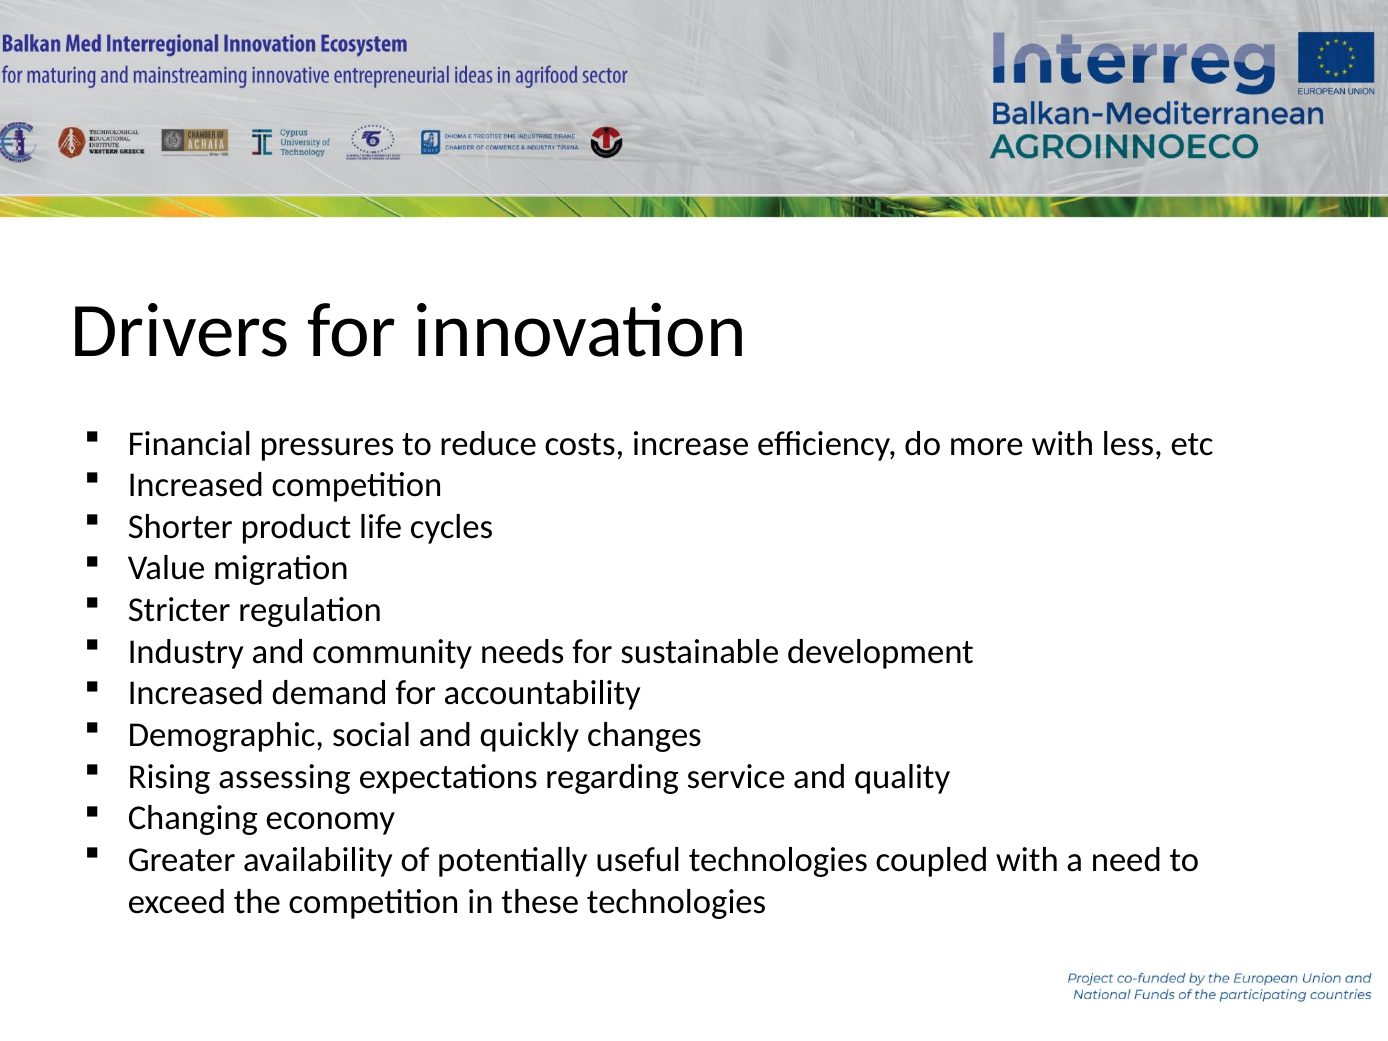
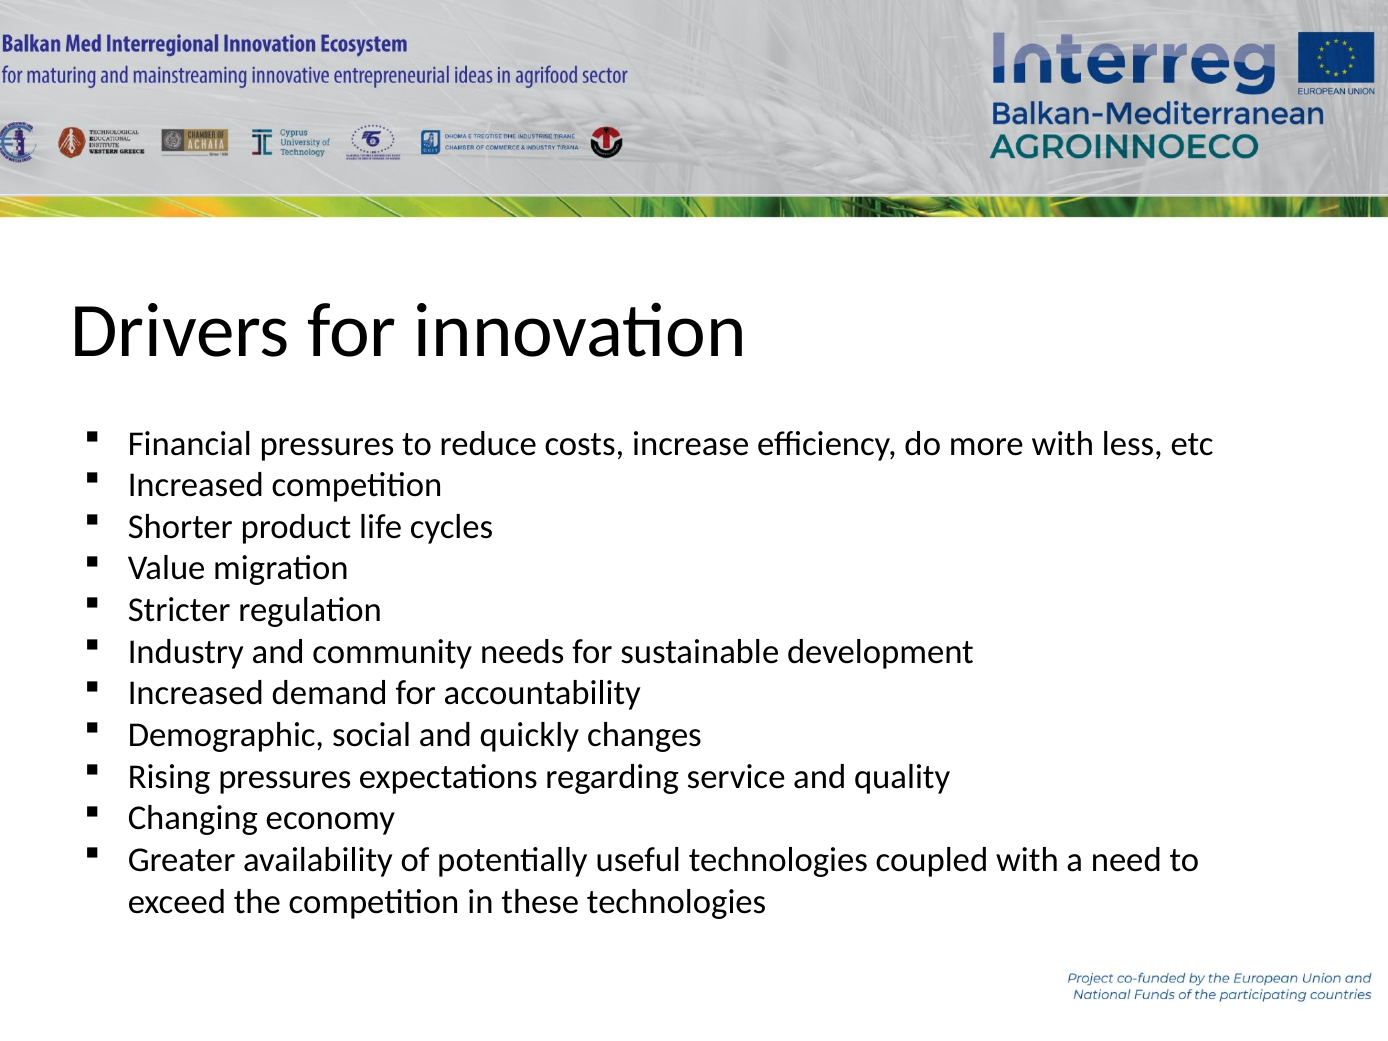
Rising assessing: assessing -> pressures (285, 777)
